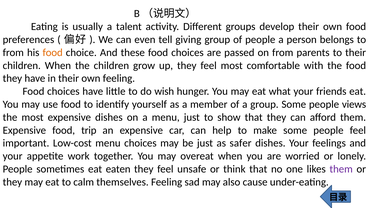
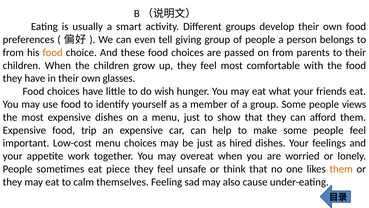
talent: talent -> smart (129, 27)
own feeling: feeling -> glasses (119, 78)
safer: safer -> hired (241, 143)
eaten: eaten -> piece (118, 169)
them colour: purple -> orange (341, 169)
